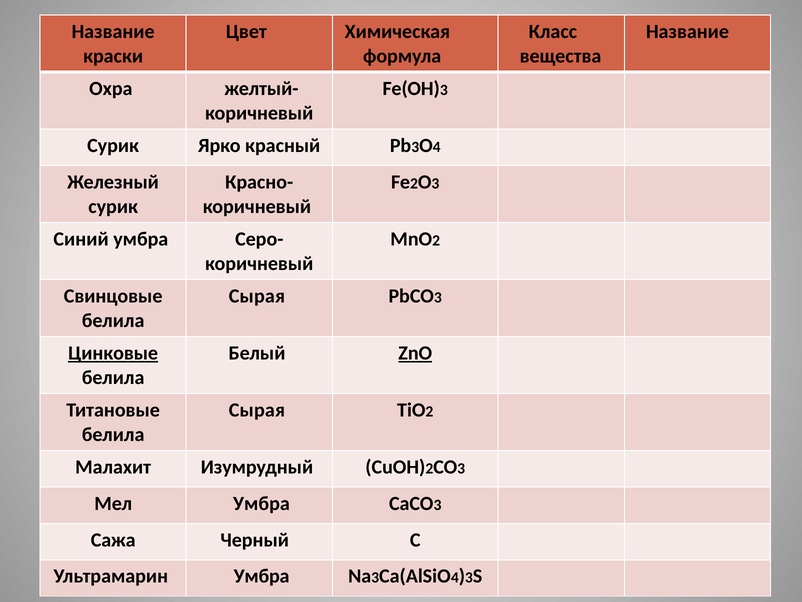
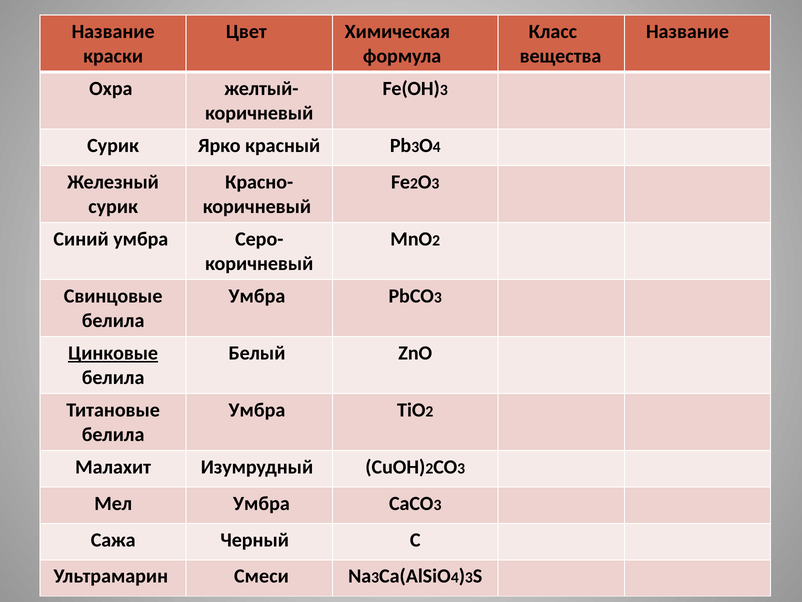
Сырая: Сырая -> Умбра (257, 296)
ZnO underline: present -> none (415, 353)
Сырая: Сырая -> Умбра (257, 410)
Ультрамарин Умбра: Умбра -> Смеси (261, 576)
